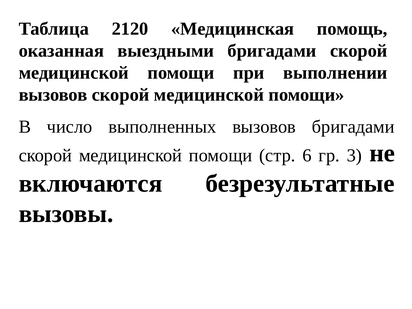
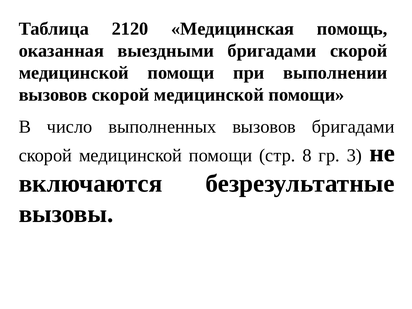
6: 6 -> 8 (307, 156)
